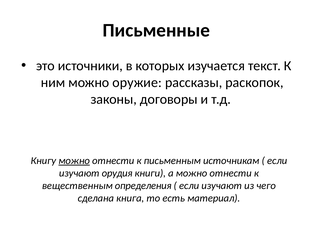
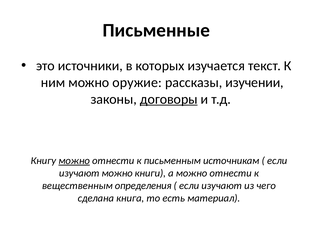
раскопок: раскопок -> изучении (255, 82)
договоры underline: none -> present (169, 99)
изучают орудия: орудия -> можно (117, 173)
